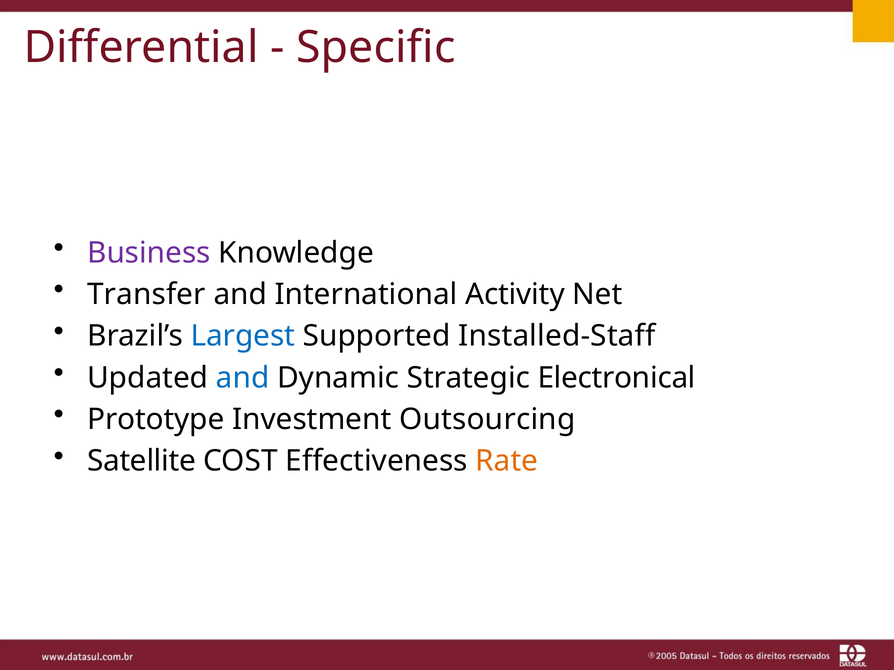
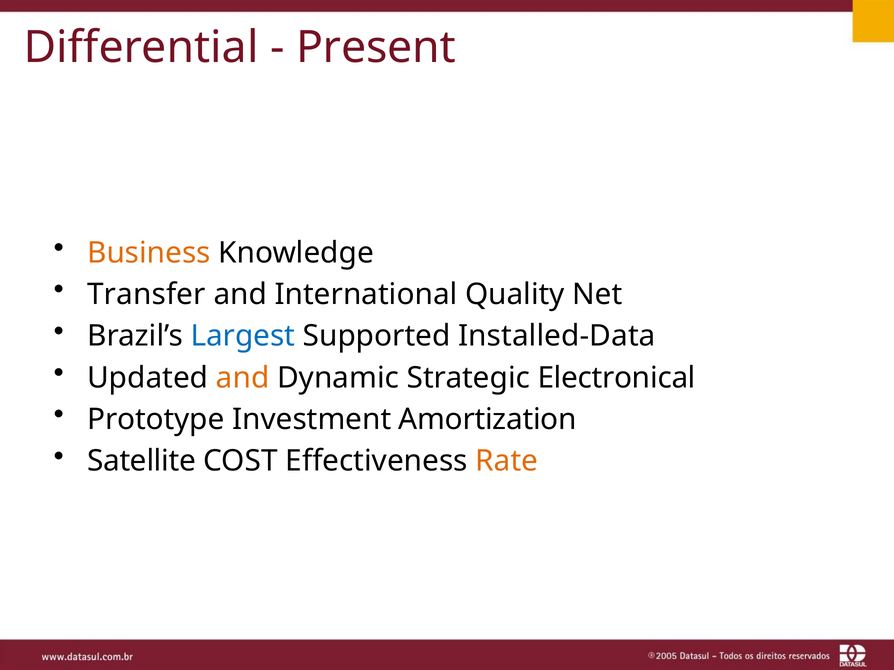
Specific: Specific -> Present (376, 48)
Business colour: purple -> orange (149, 253)
Activity: Activity -> Quality (515, 295)
Installed-Staff: Installed-Staff -> Installed-Data (557, 336)
and colour: blue -> orange (243, 378)
Outsourcing: Outsourcing -> Amortization (488, 420)
